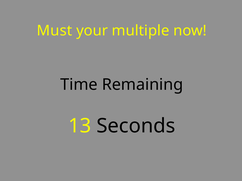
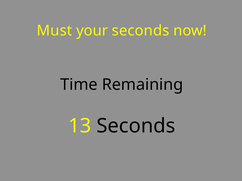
your multiple: multiple -> seconds (141, 31)
